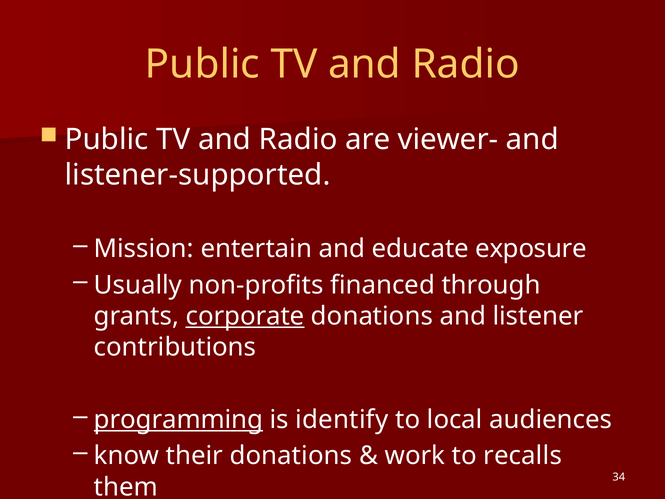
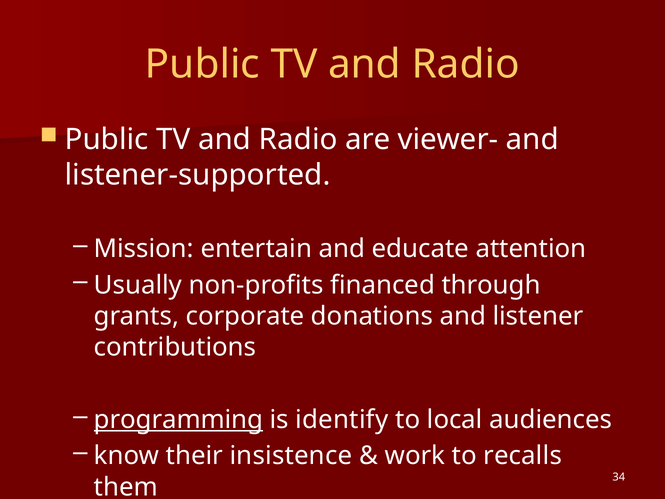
exposure: exposure -> attention (531, 249)
corporate underline: present -> none (245, 316)
their donations: donations -> insistence (291, 456)
